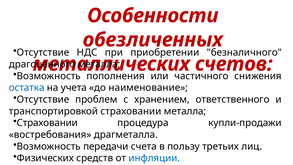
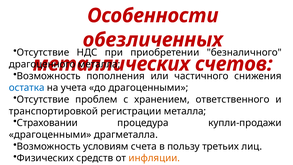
до наименование: наименование -> драгоценными (148, 88)
транспортировкой страховании: страховании -> регистрации (131, 111)
востребования: востребования -> драгоценными (50, 135)
передачи: передачи -> условиям (106, 146)
инфляции colour: blue -> orange (154, 158)
